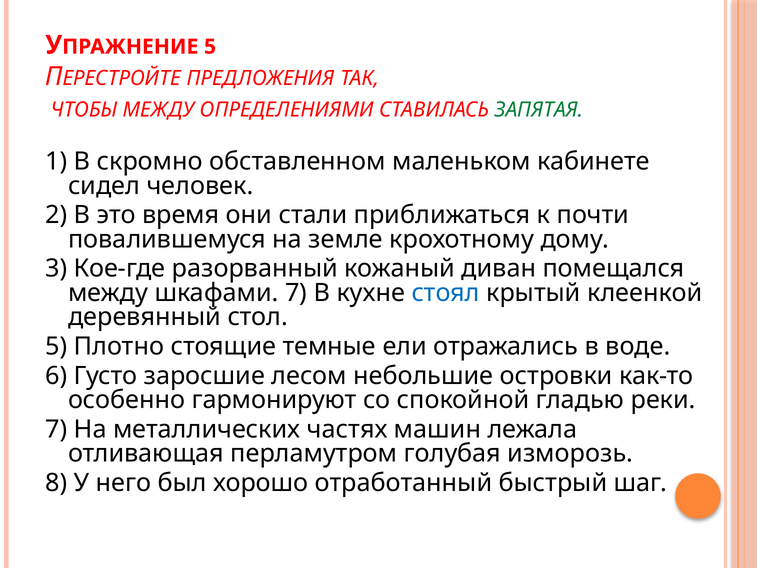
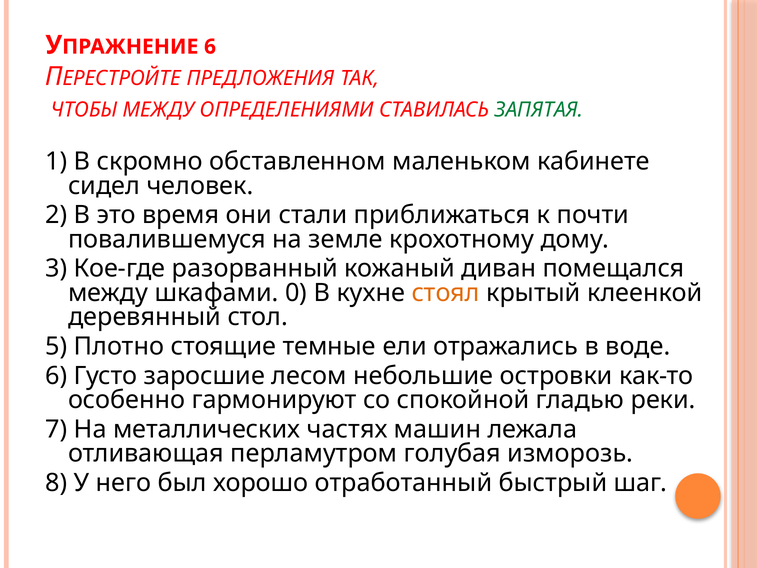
5: 5 -> 6 (210, 47)
шкафами 7: 7 -> 0 (296, 293)
стоял colour: blue -> orange (446, 293)
